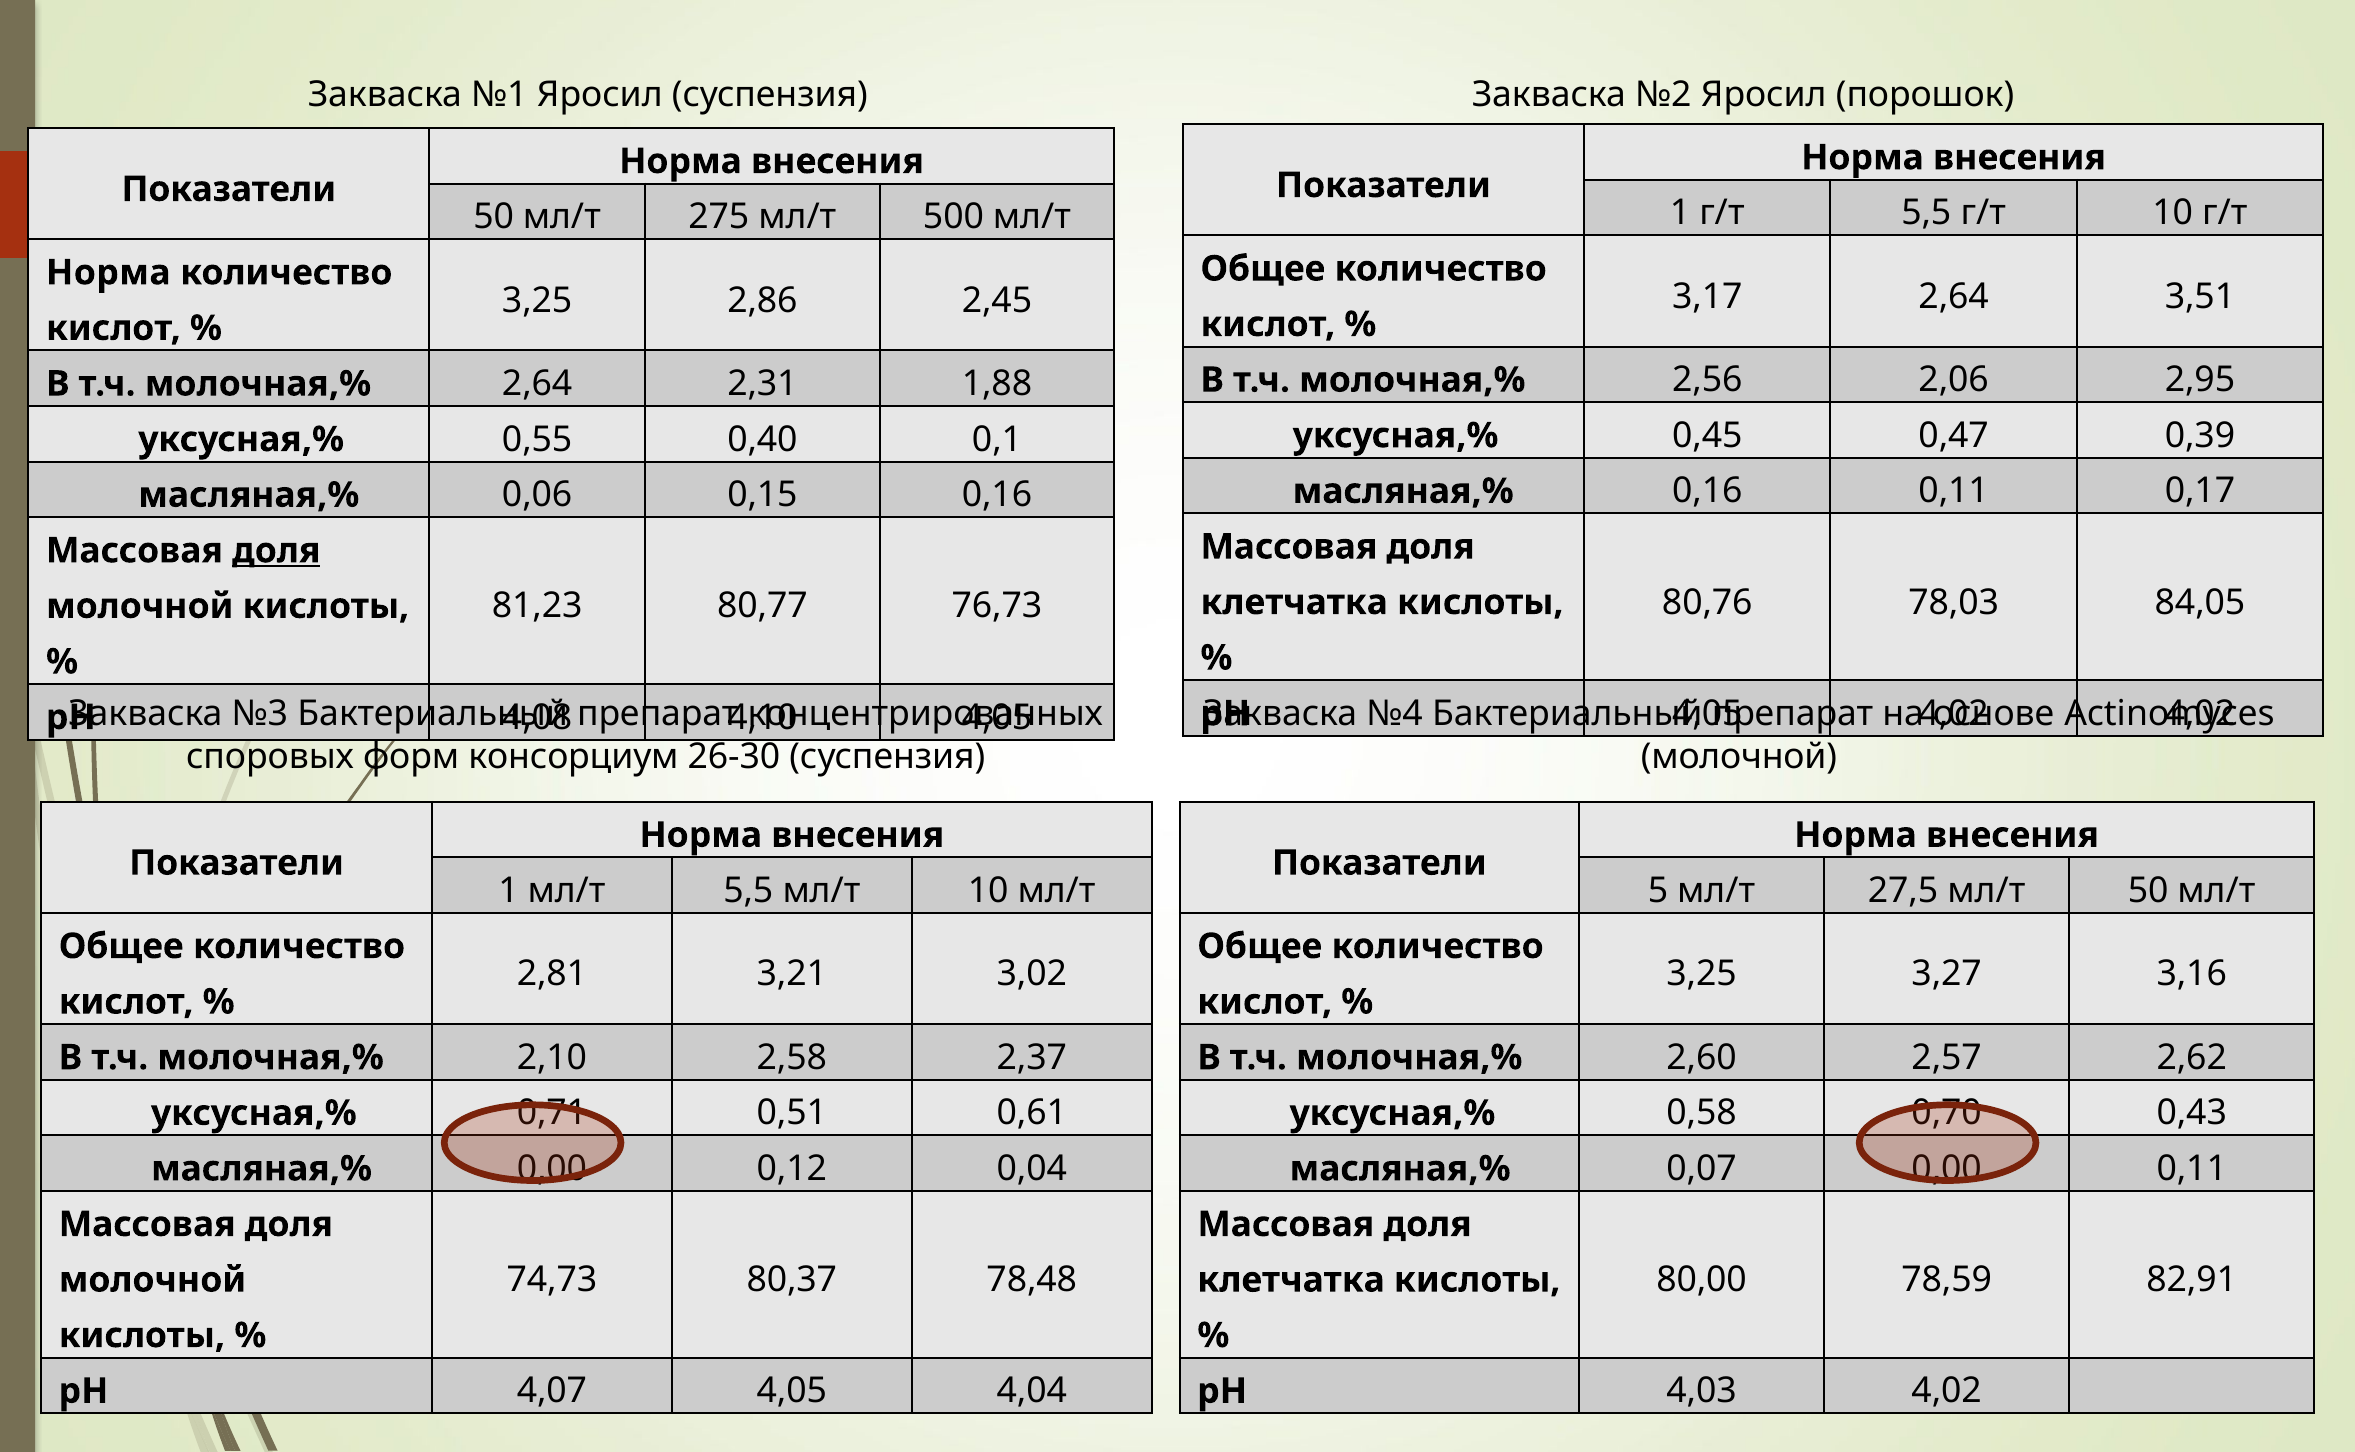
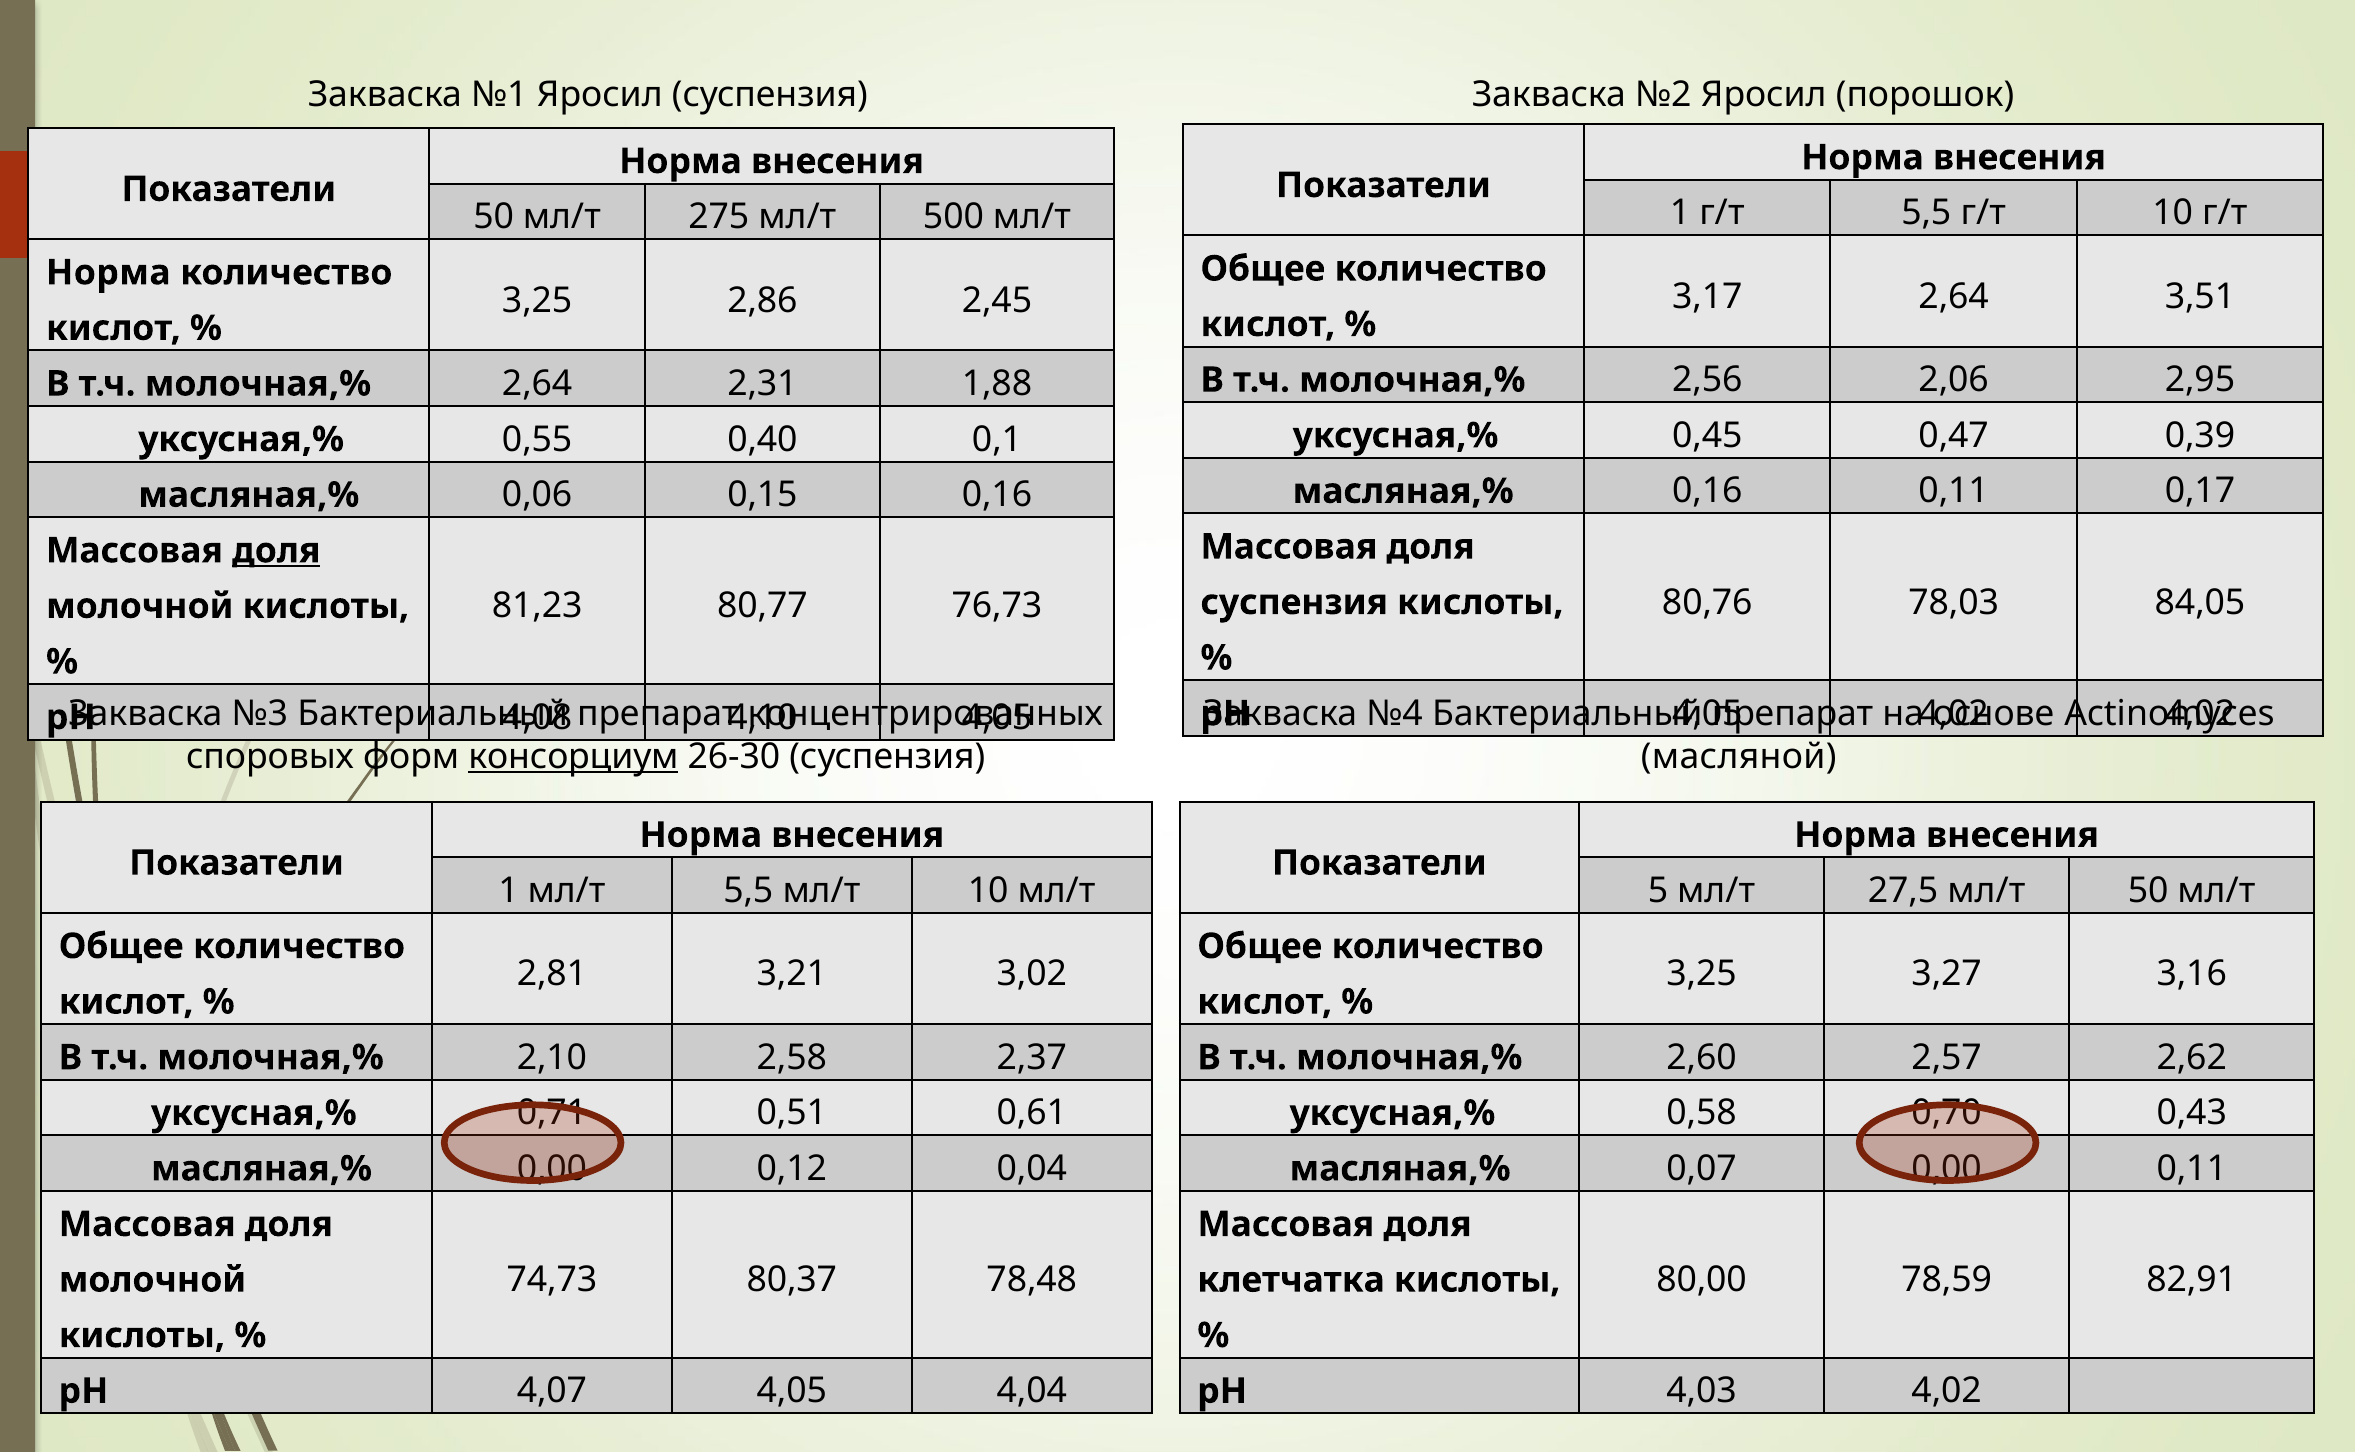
клетчатка: клетчатка -> суспензия (1294, 602)
консорциум underline: none -> present (574, 757)
молочной: молочной -> масляной (1739, 757)
